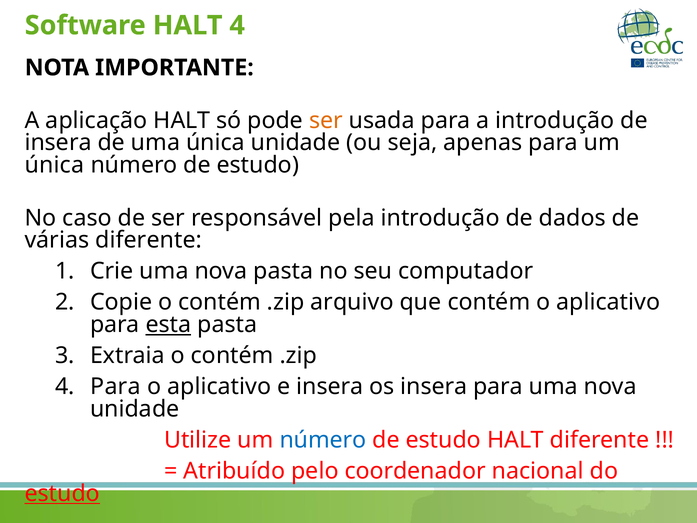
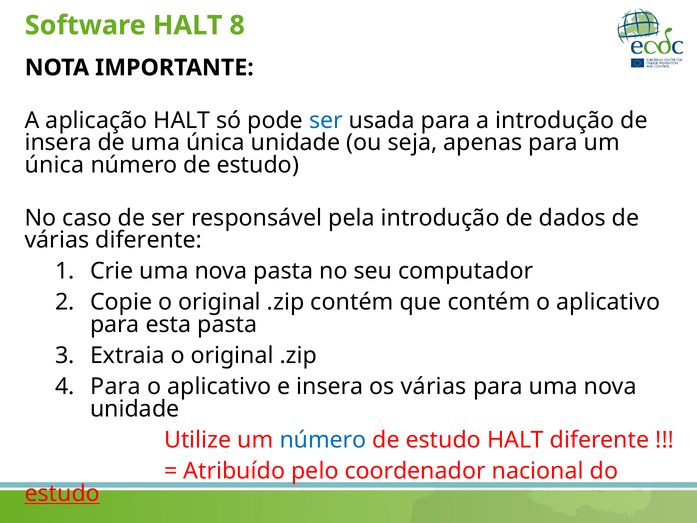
HALT 4: 4 -> 8 (237, 25)
ser colour: orange -> blue (326, 120)
Copie o contém: contém -> original (220, 302)
.zip arquivo: arquivo -> contém (352, 302)
esta underline: present -> none (168, 324)
Extraia o contém: contém -> original (232, 356)
os insera: insera -> várias (434, 387)
